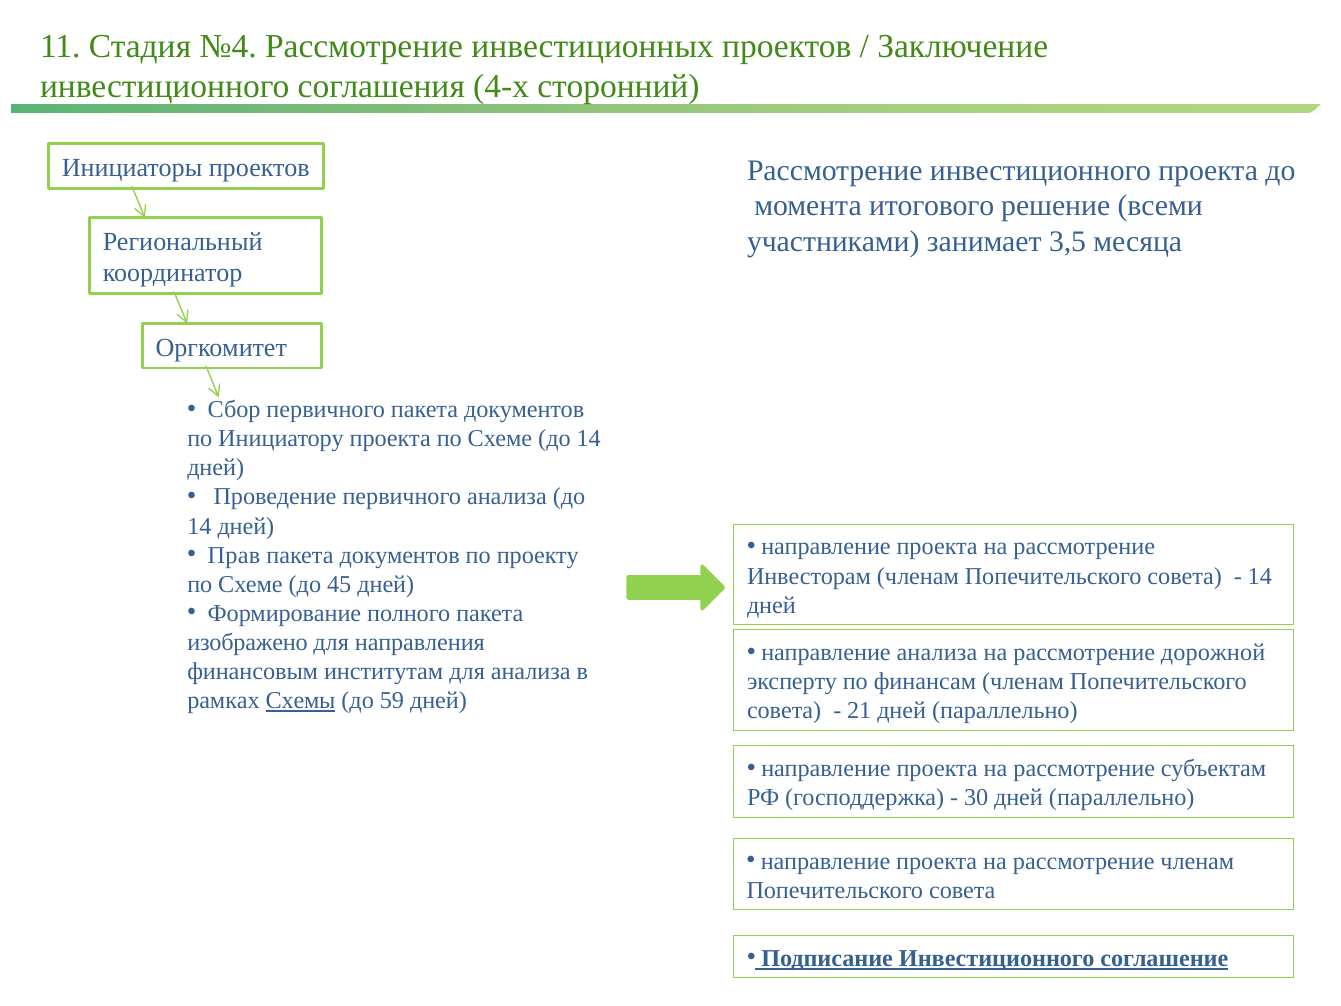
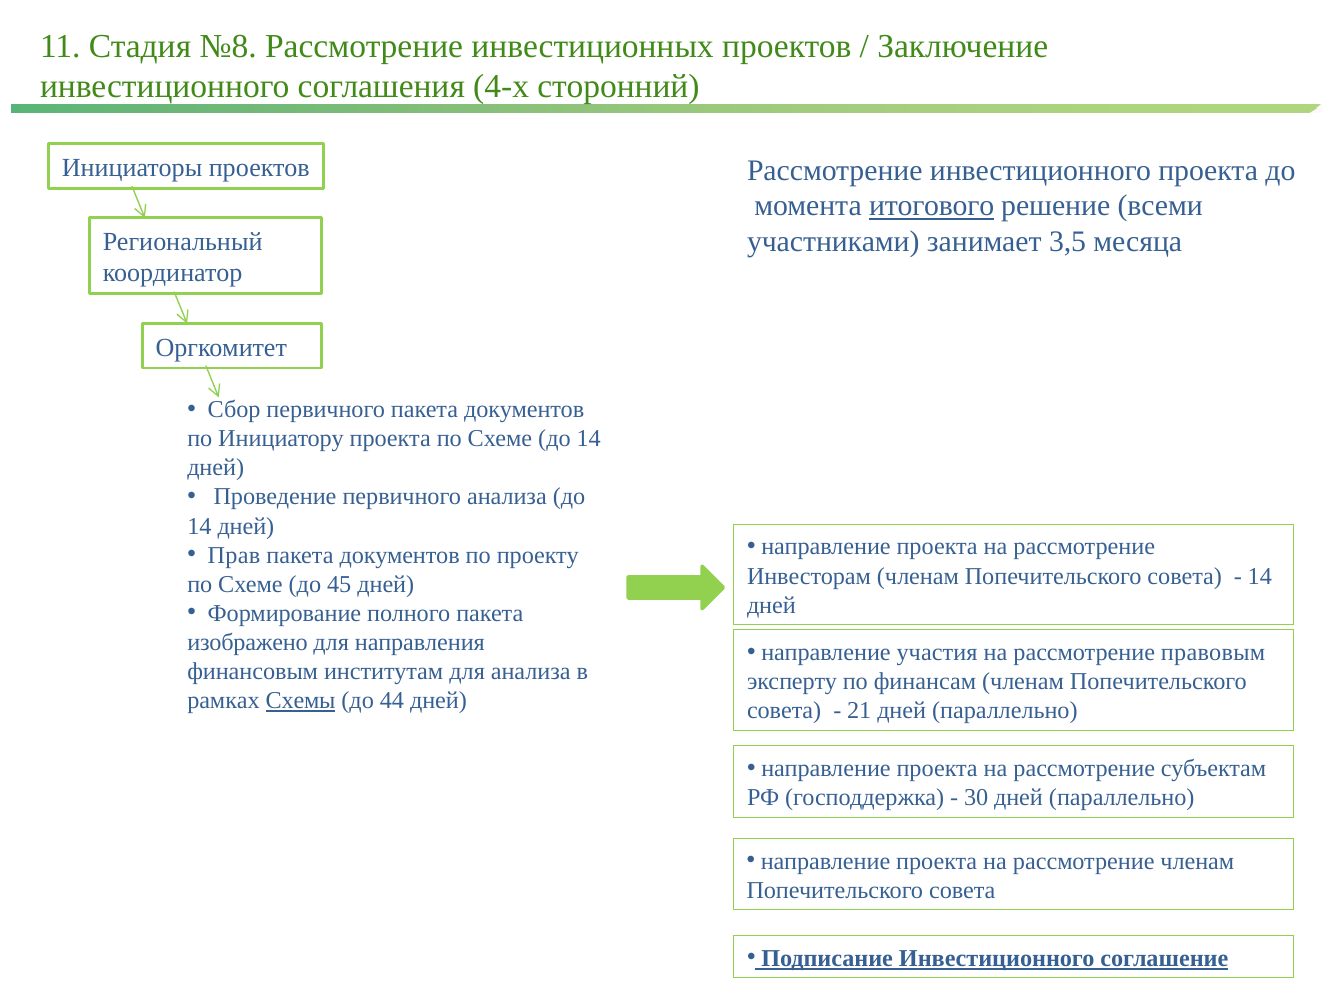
№4: №4 -> №8 (228, 46)
итогового underline: none -> present (932, 206)
направление анализа: анализа -> участия (937, 652)
дорожной: дорожной -> правовым (1213, 652)
59: 59 -> 44 (392, 700)
